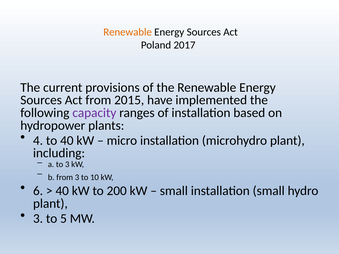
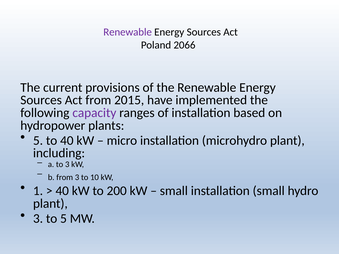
Renewable colour: orange -> purple (128, 32)
2017: 2017 -> 2066 (184, 45)
4: 4 -> 5 (38, 141)
6: 6 -> 1 (38, 191)
